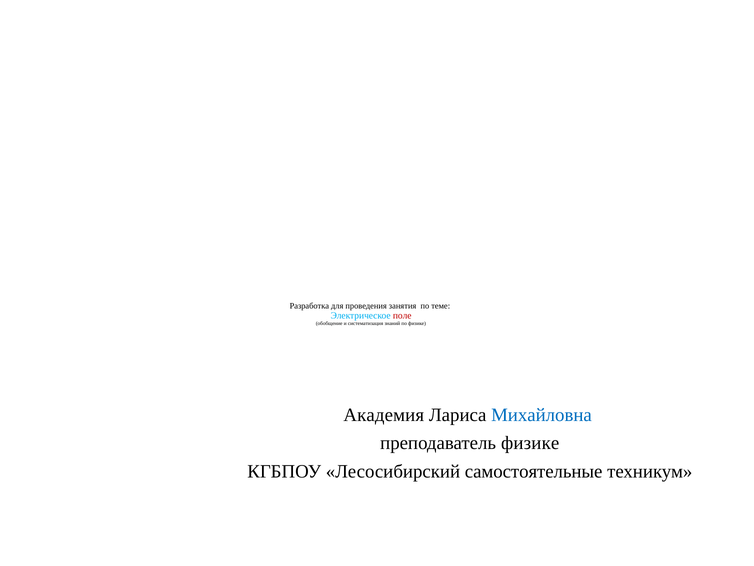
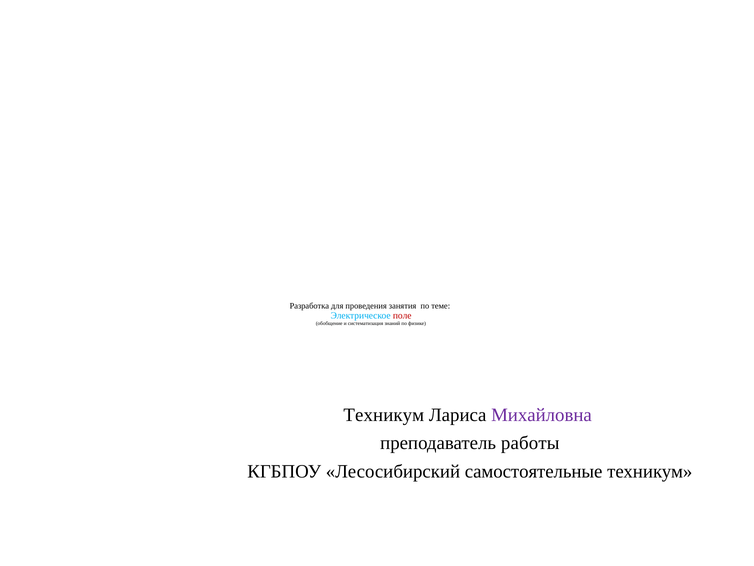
Академия: Академия -> Техникум (384, 414)
Михайловна colour: blue -> purple (541, 414)
преподаватель физике: физике -> работы (530, 443)
